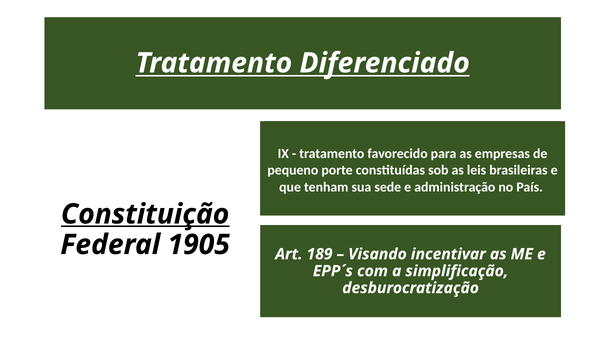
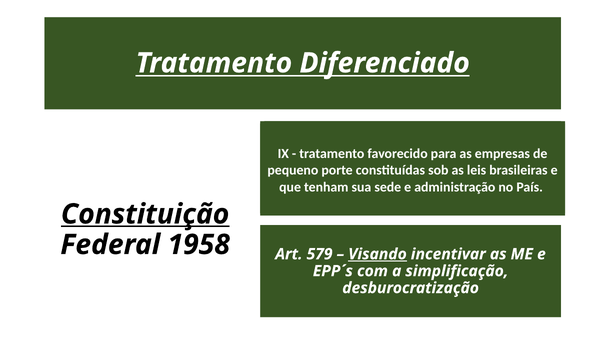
1905: 1905 -> 1958 (199, 245)
189: 189 -> 579 (320, 254)
Visando underline: none -> present (377, 254)
